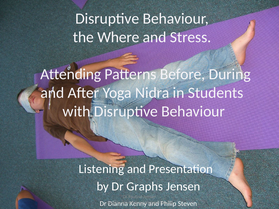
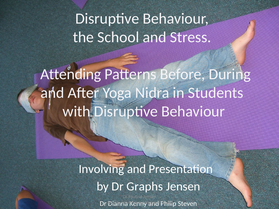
Where: Where -> School (118, 37)
Listening: Listening -> Involving (101, 169)
